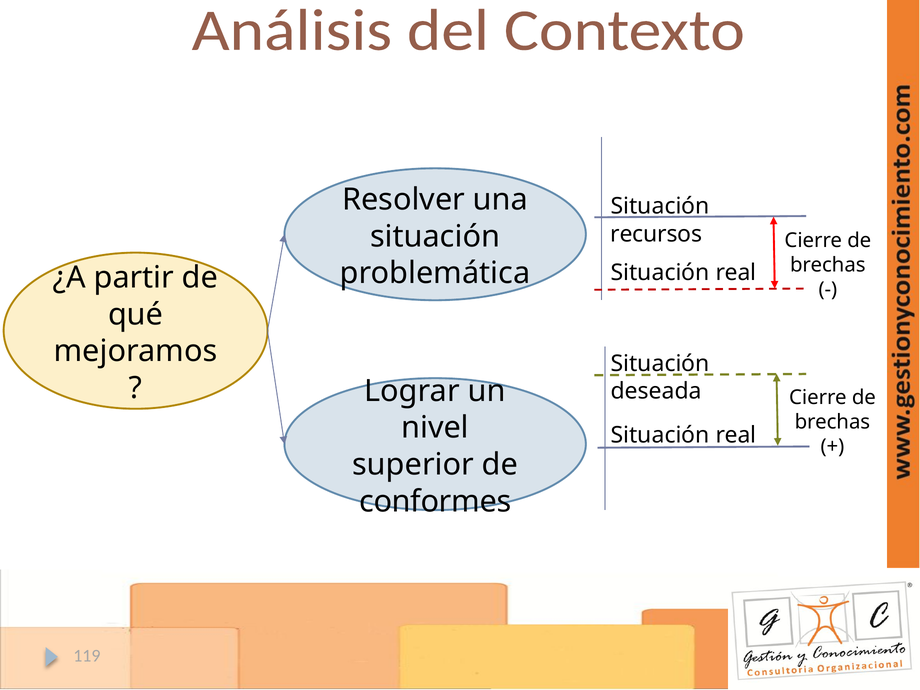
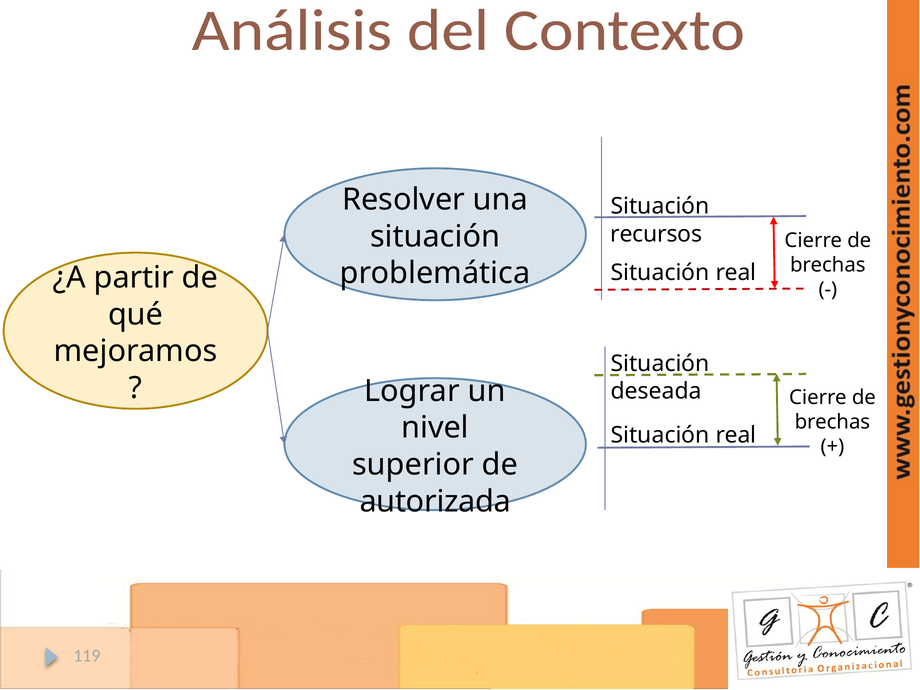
conformes: conformes -> autorizada (435, 501)
